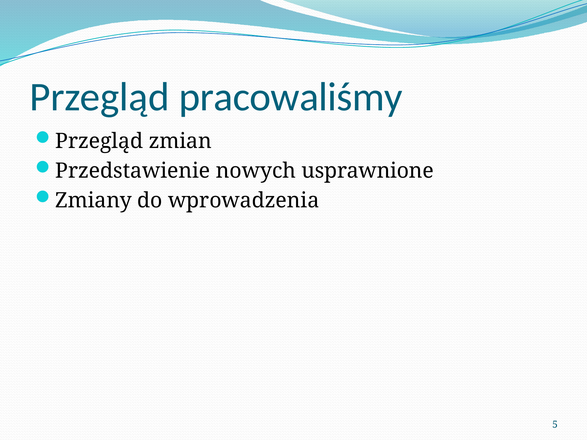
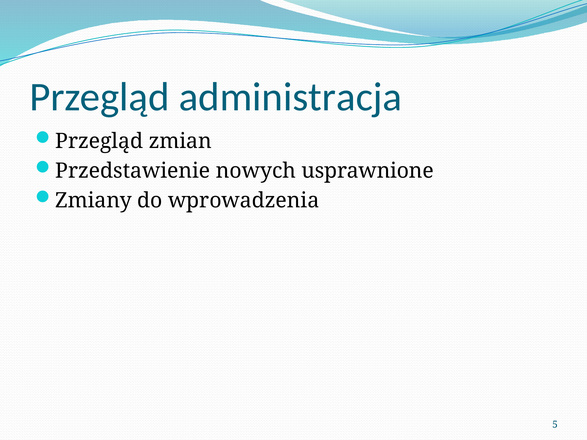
pracowaliśmy: pracowaliśmy -> administracja (290, 97)
